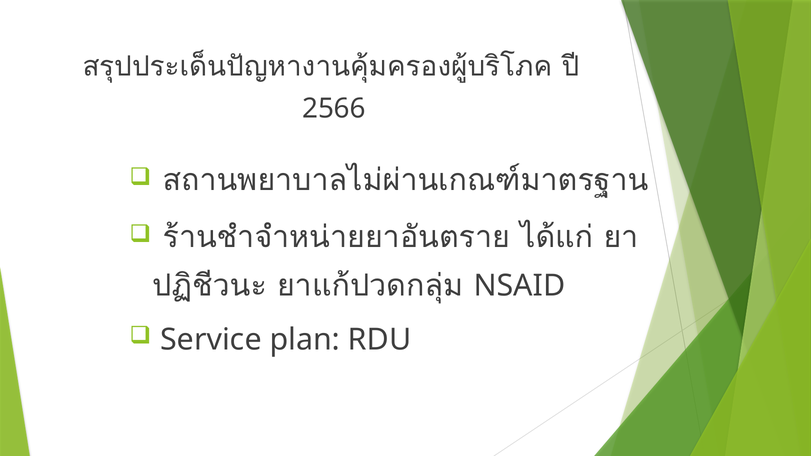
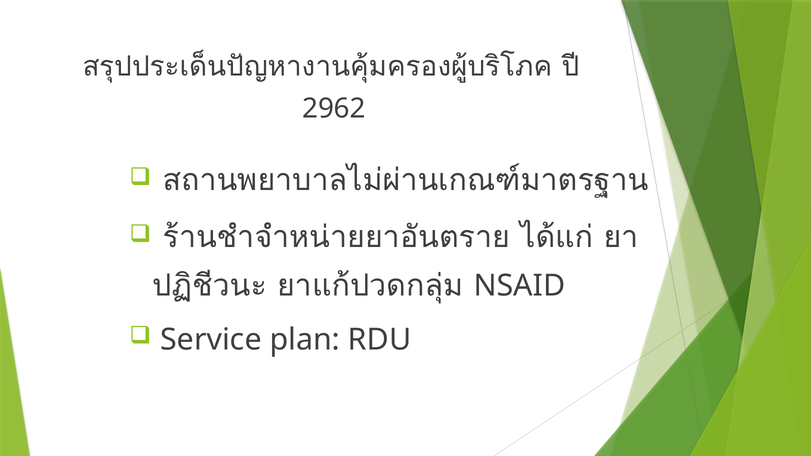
2566: 2566 -> 2962 (334, 108)
